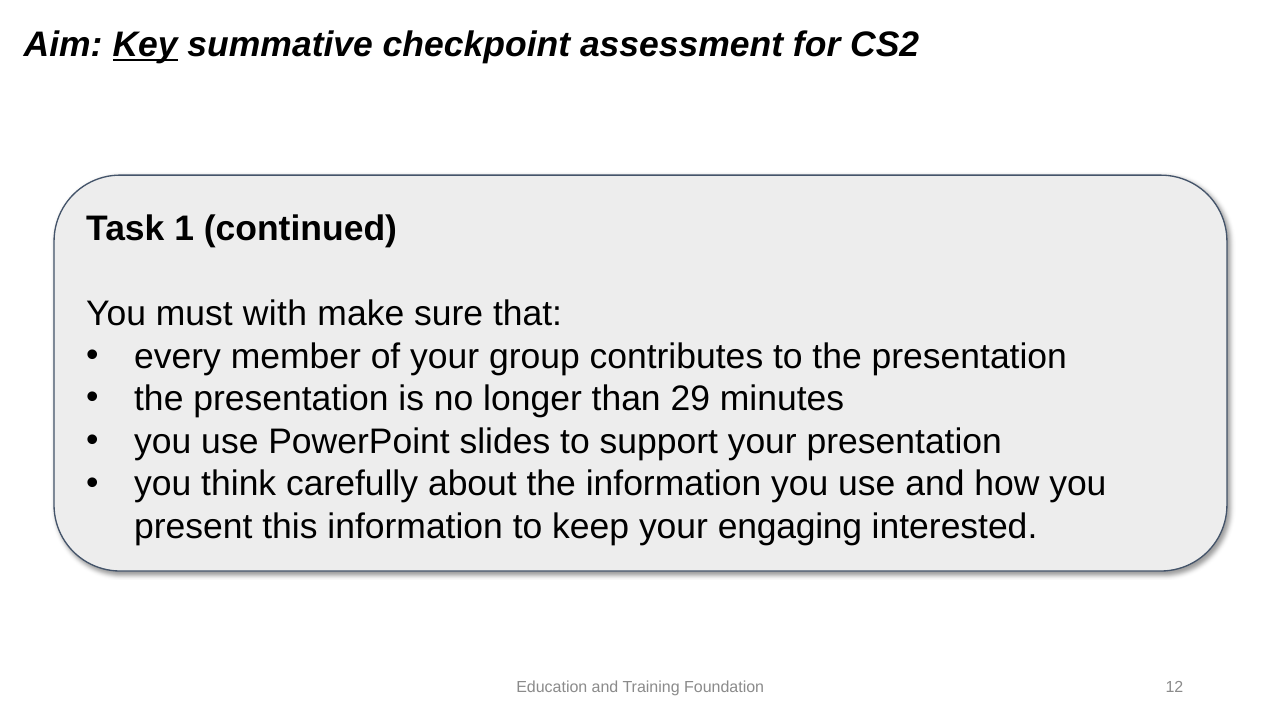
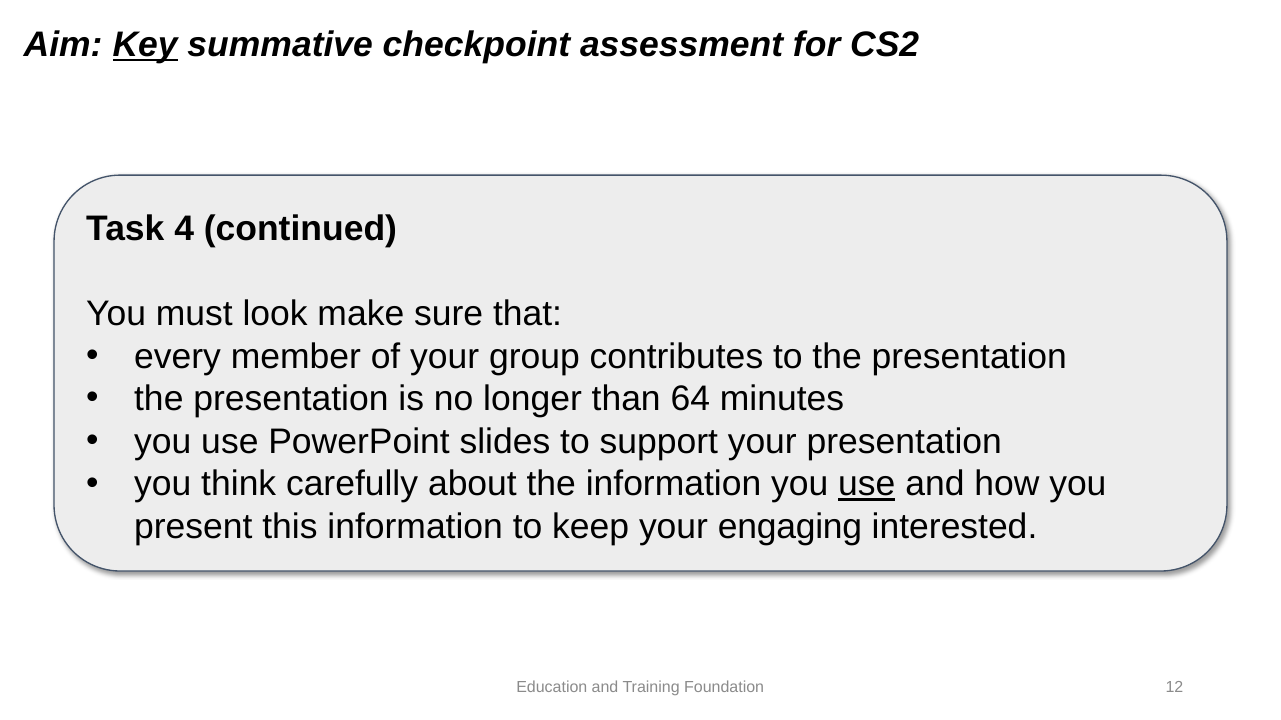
1: 1 -> 4 (184, 229)
with: with -> look (275, 314)
29: 29 -> 64 (690, 399)
use underline: none -> present (867, 485)
